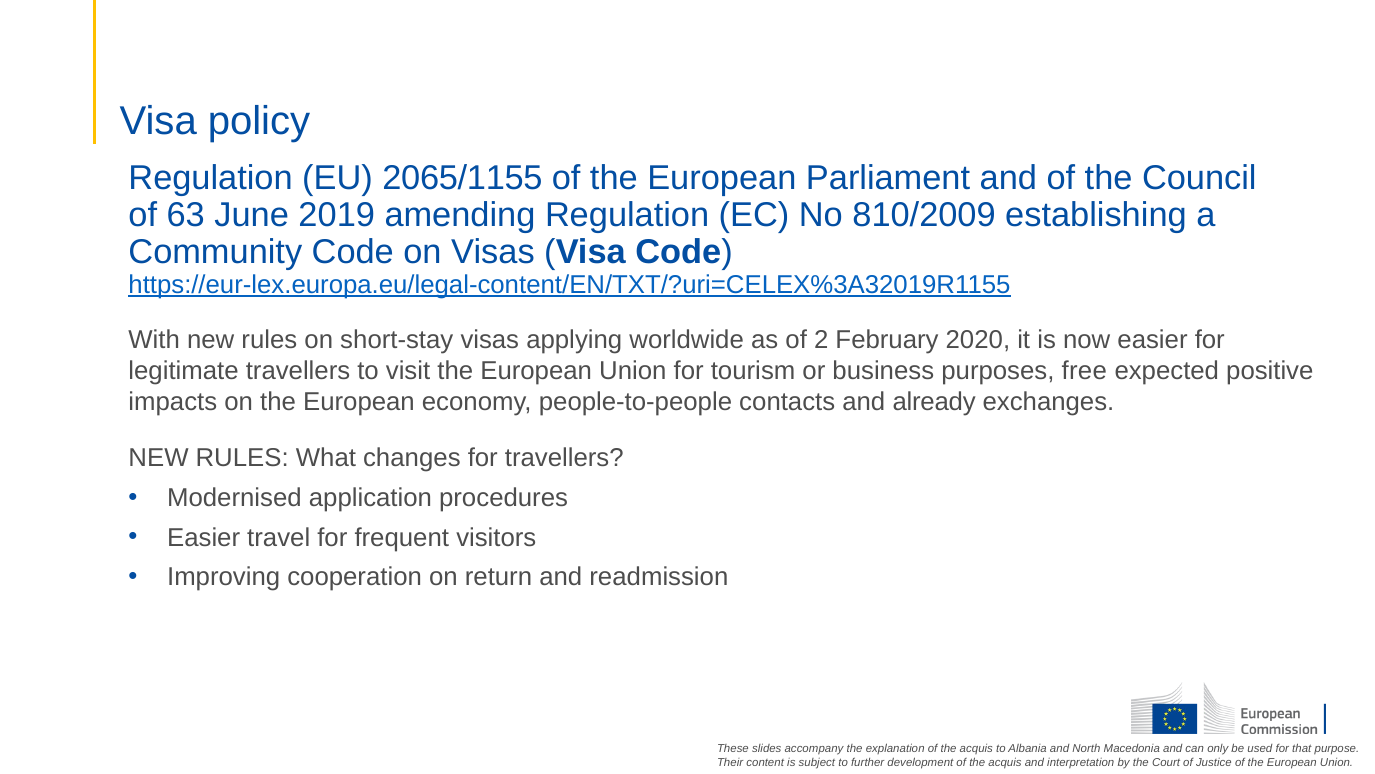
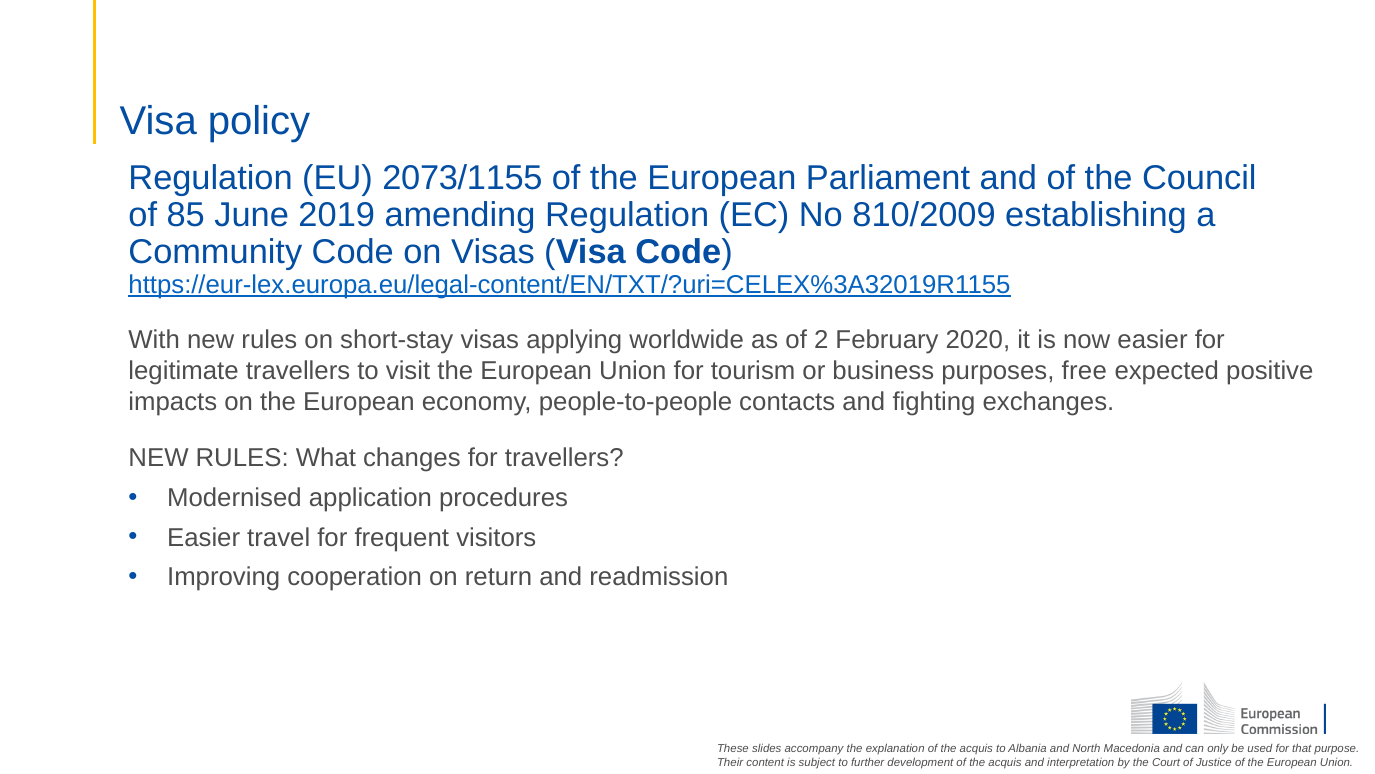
2065/1155: 2065/1155 -> 2073/1155 (462, 178)
63: 63 -> 85 (186, 215)
already: already -> fighting (934, 401)
